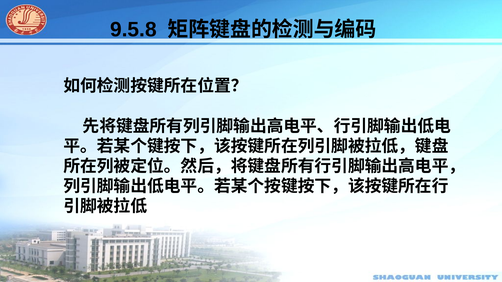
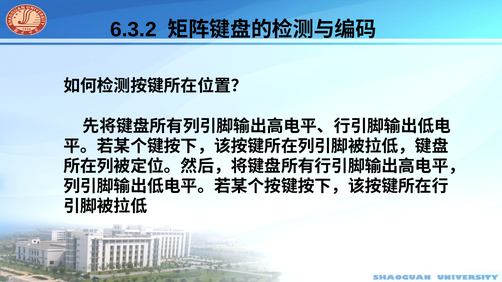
9.5.8: 9.5.8 -> 6.3.2 (133, 30)
